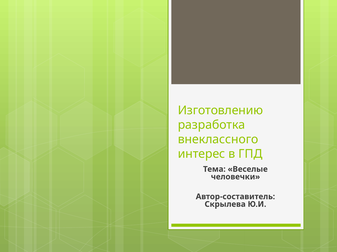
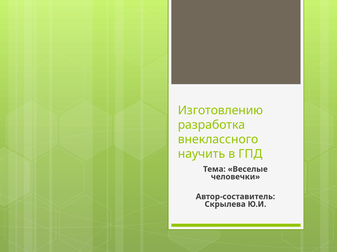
интерес: интерес -> научить (202, 154)
